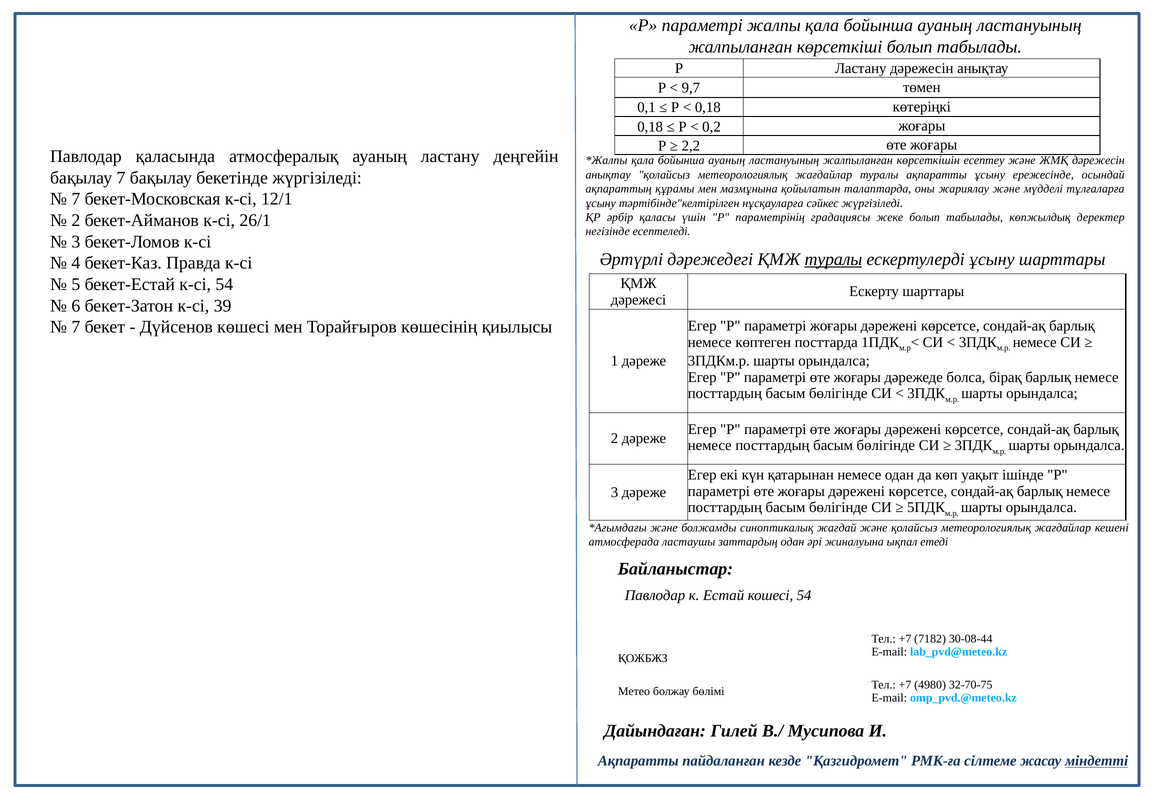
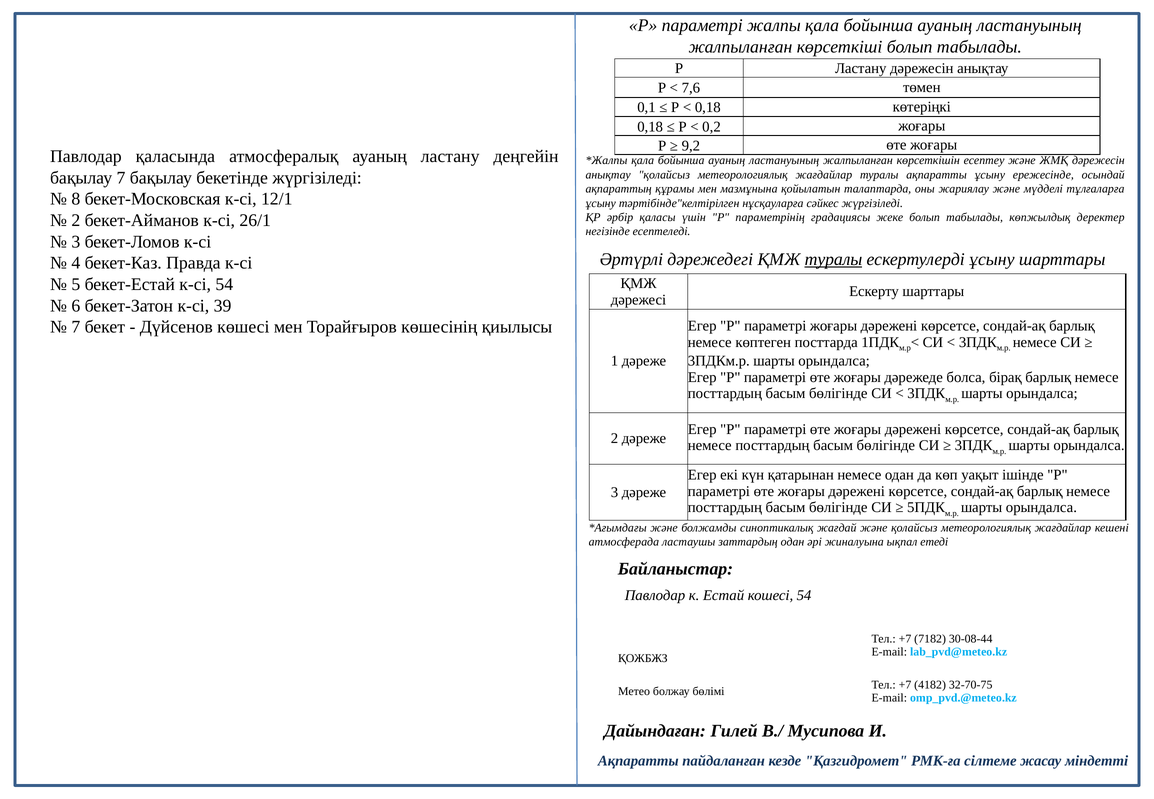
9,7: 9,7 -> 7,6 (691, 88)
2,2: 2,2 -> 9,2 (691, 146)
7: 7 -> 8 (76, 199)
4980: 4980 -> 4182 (930, 685)
міндетті underline: present -> none (1097, 761)
